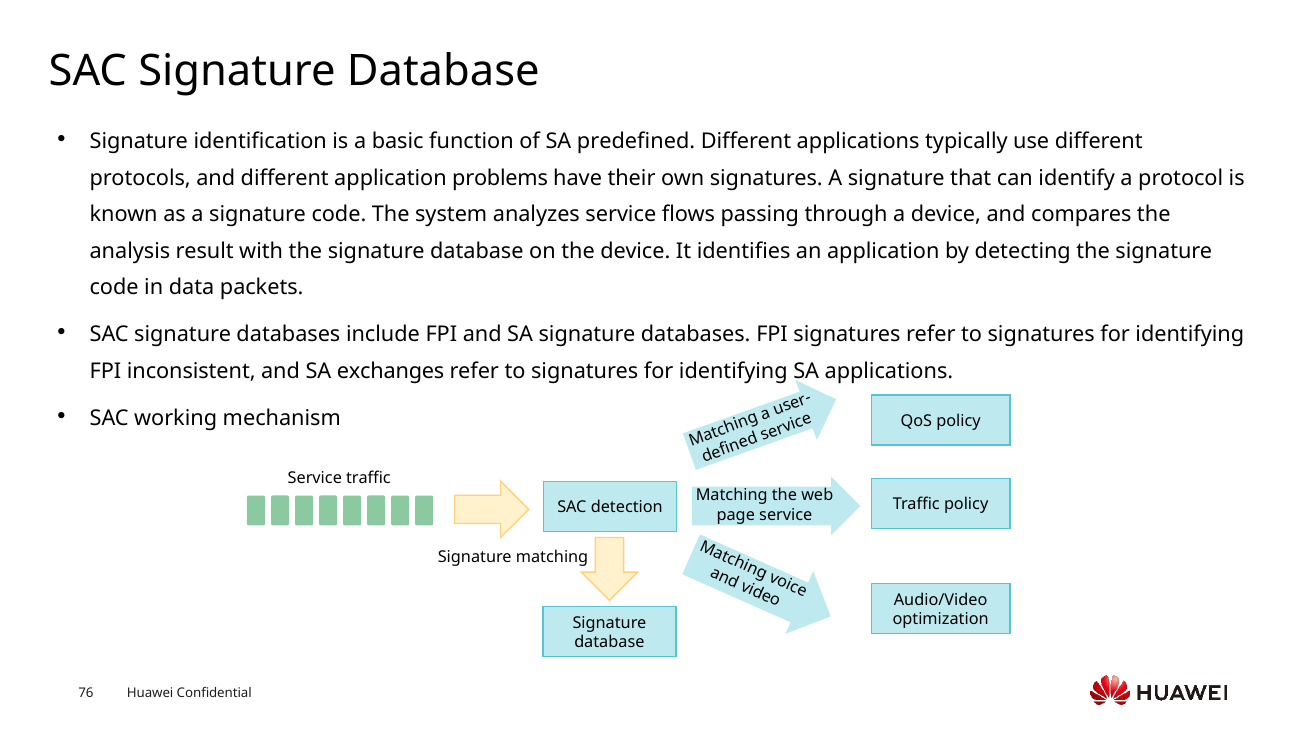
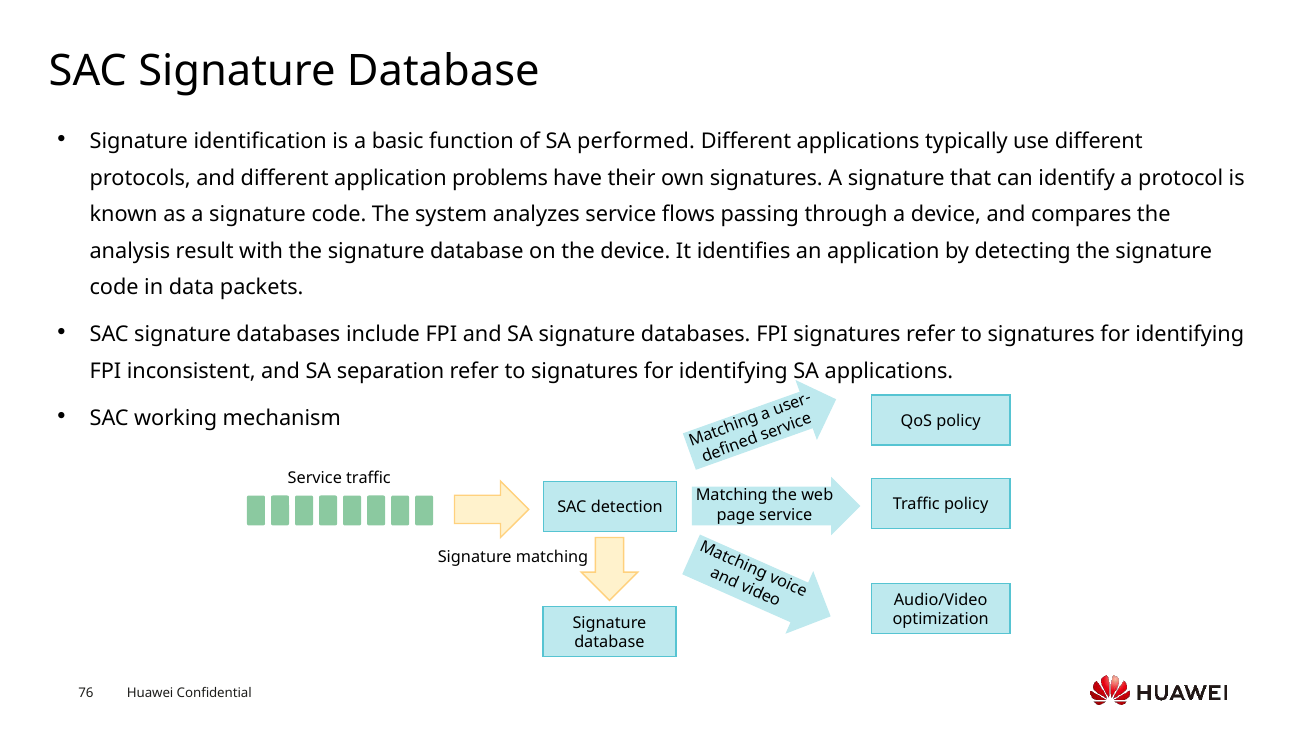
predefined: predefined -> performed (636, 142)
exchanges: exchanges -> separation (391, 371)
